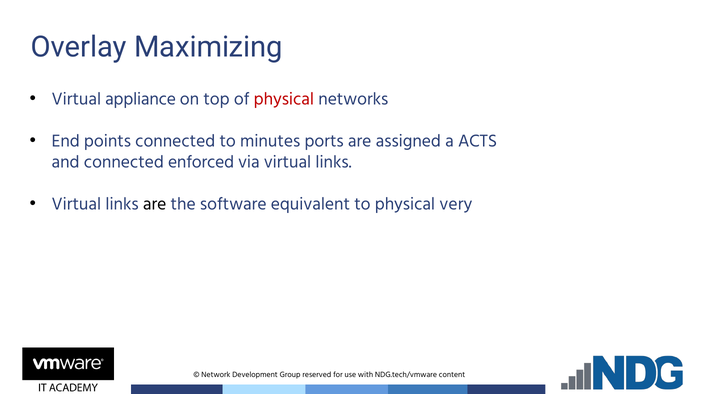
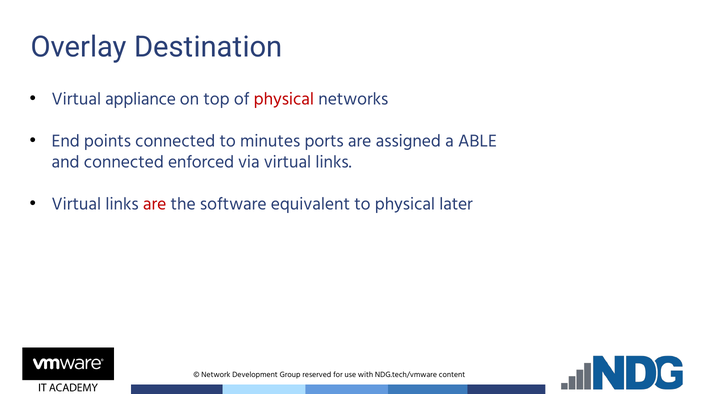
Maximizing: Maximizing -> Destination (208, 47)
ACTS: ACTS -> ABLE (477, 141)
are colour: black -> red (155, 204)
very: very -> later (456, 204)
